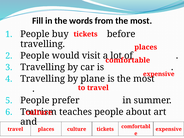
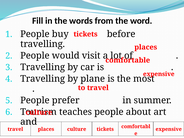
from the most: most -> word (141, 21)
